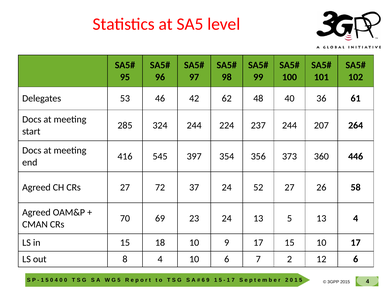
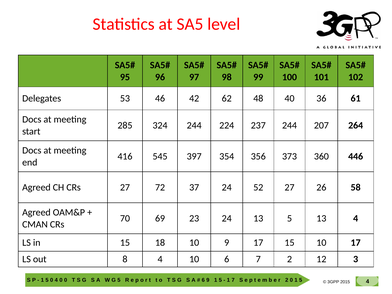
12 6: 6 -> 3 (356, 259)
